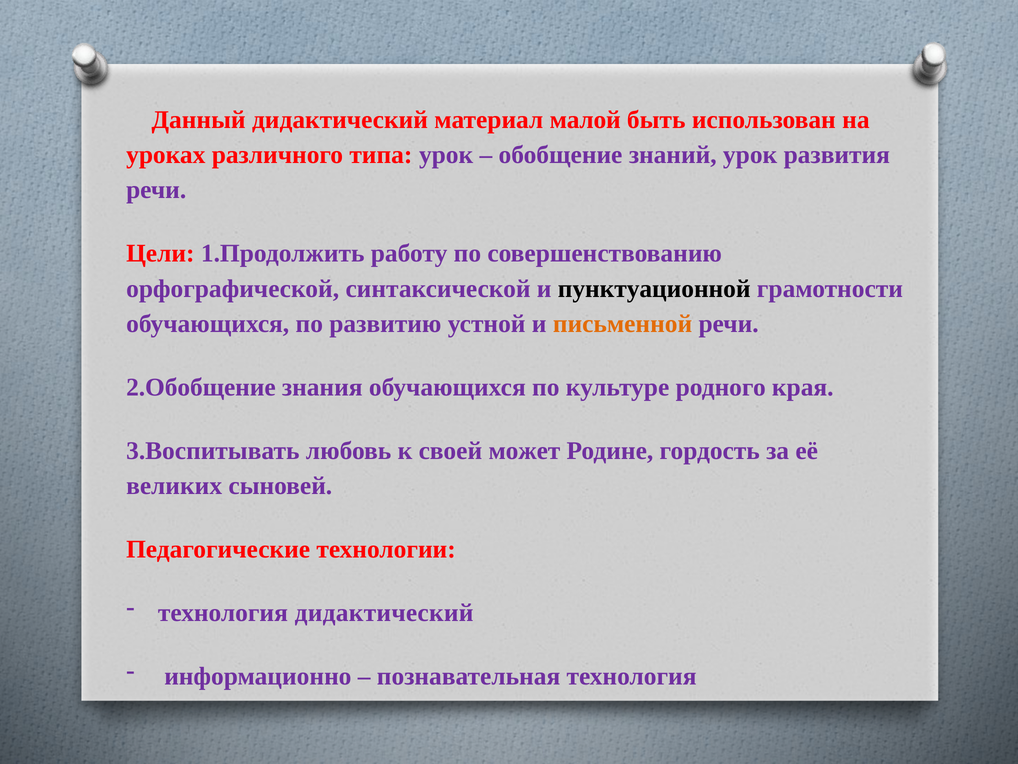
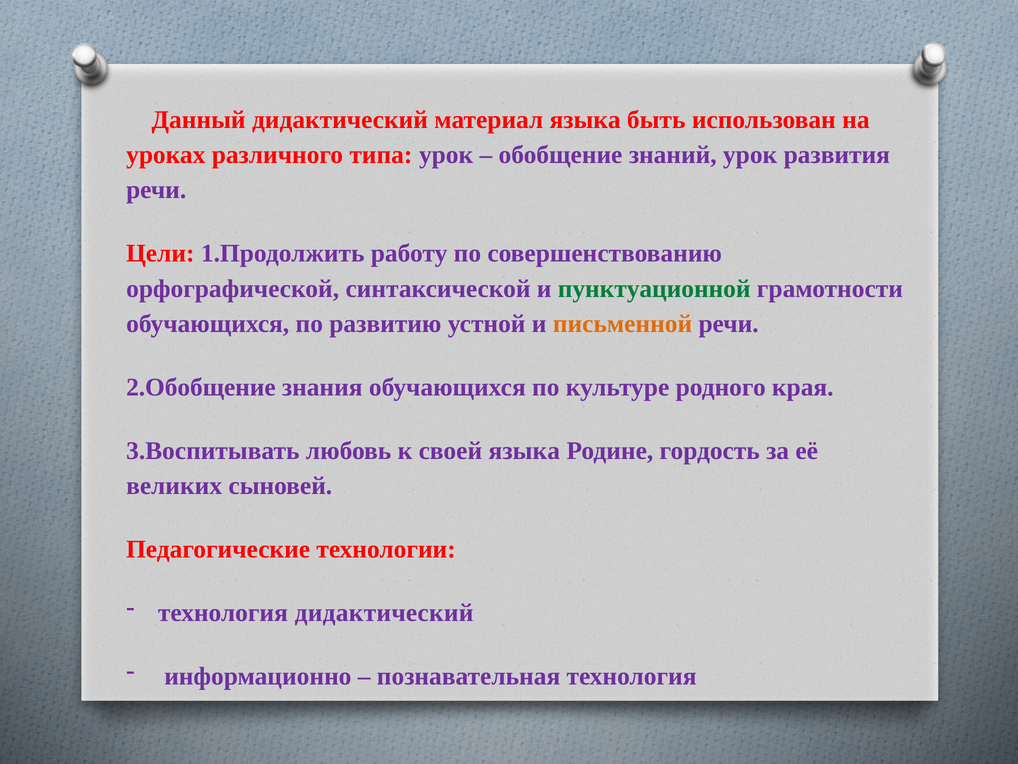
материал малой: малой -> языка (585, 120)
пунктуационной colour: black -> green (654, 288)
своей может: может -> языка (524, 450)
